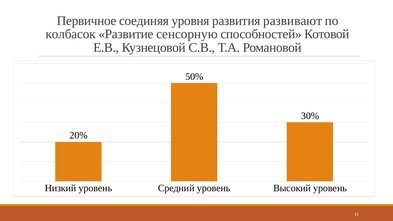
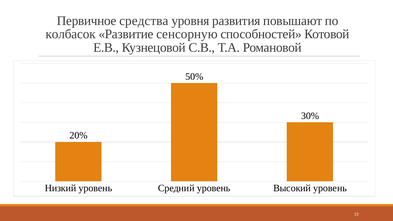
соединяя: соединяя -> средства (144, 21)
развивают: развивают -> повышают (293, 21)
